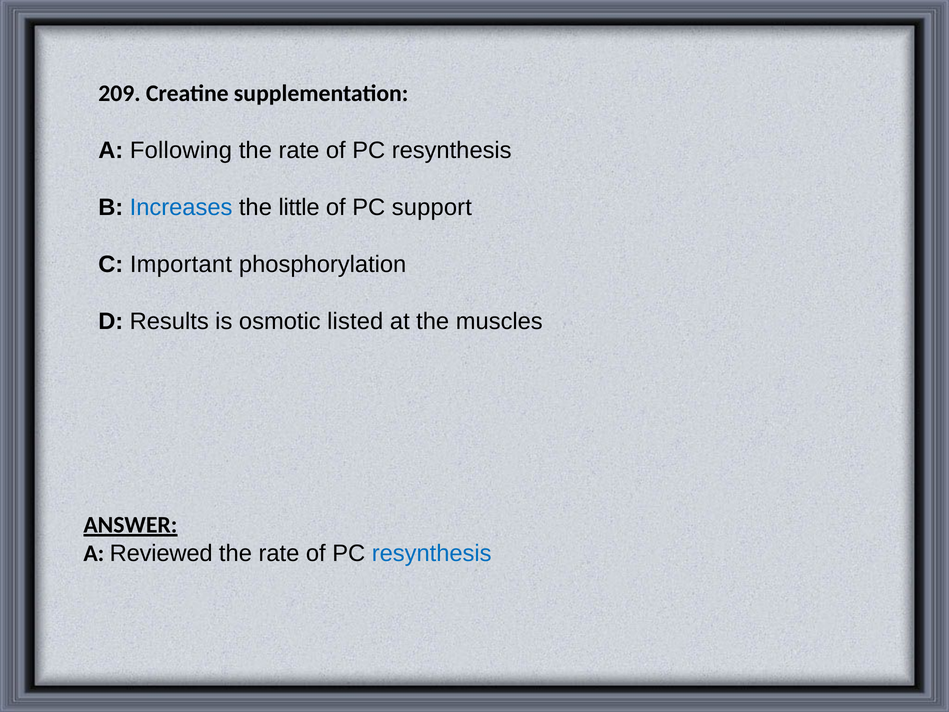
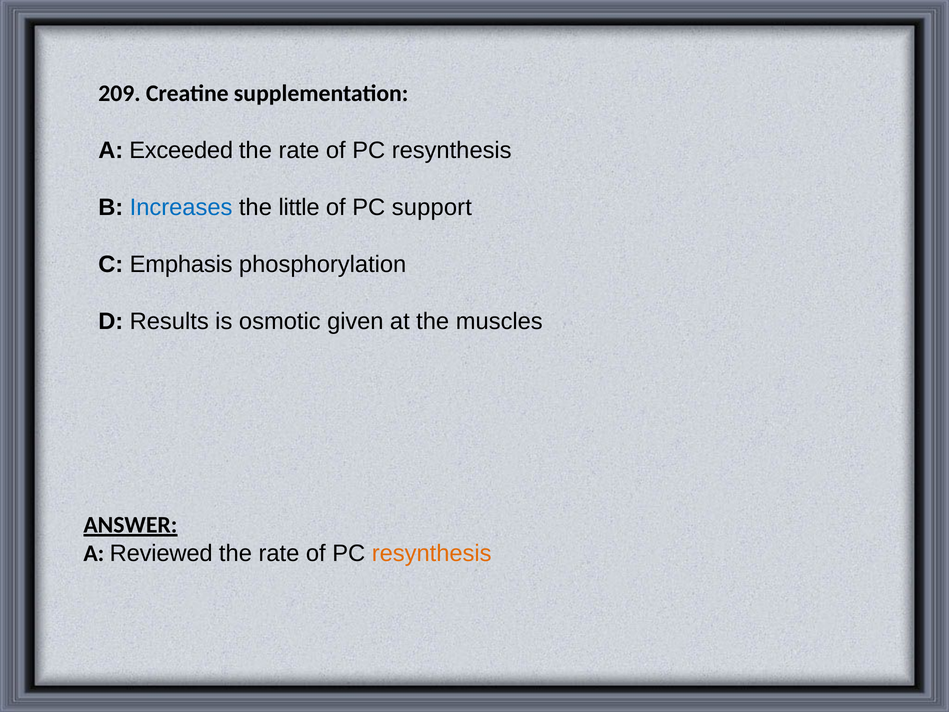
Following: Following -> Exceeded (181, 150)
Important: Important -> Emphasis (181, 264)
listed: listed -> given (355, 321)
resynthesis colour: blue -> orange (432, 553)
